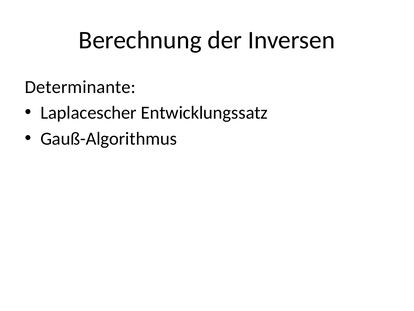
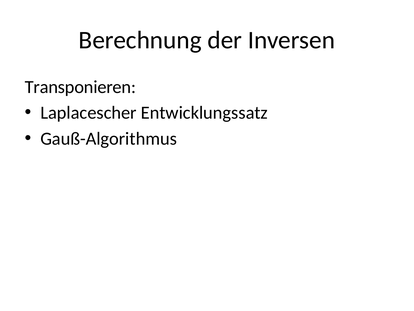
Determinante: Determinante -> Transponieren (80, 87)
